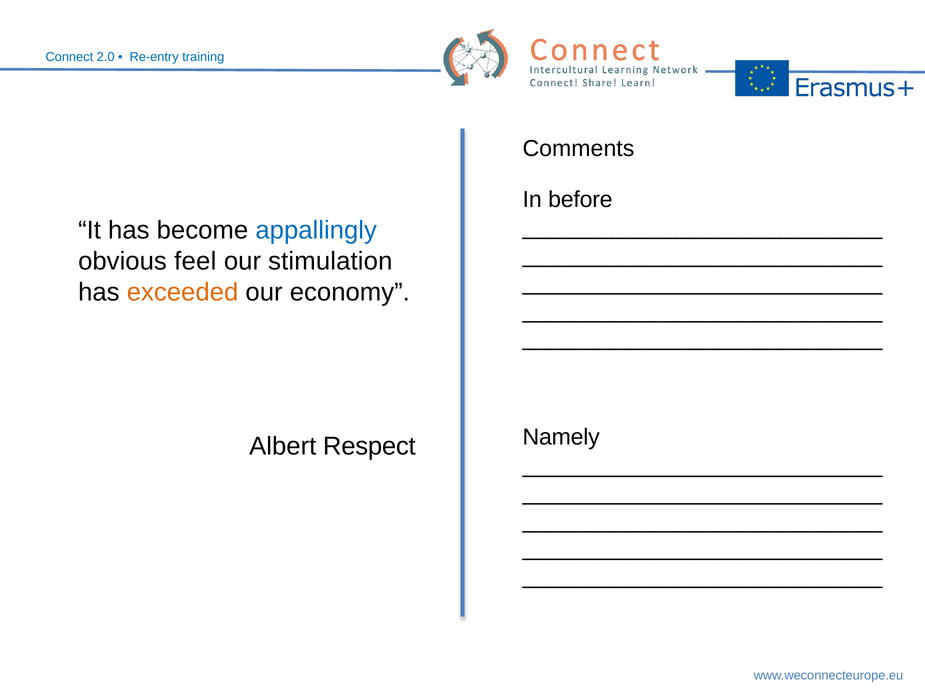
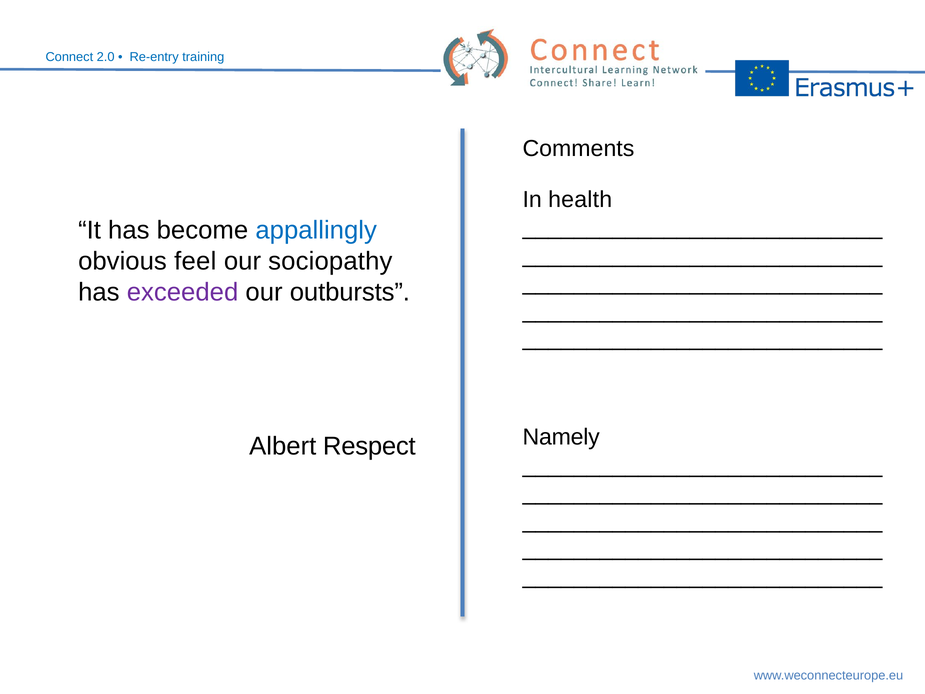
before: before -> health (580, 199)
stimulation: stimulation -> sociopathy (330, 261)
exceeded colour: orange -> purple (183, 292)
economy: economy -> outbursts (350, 292)
